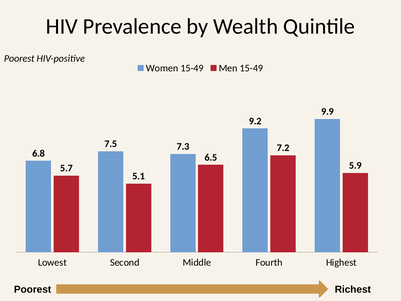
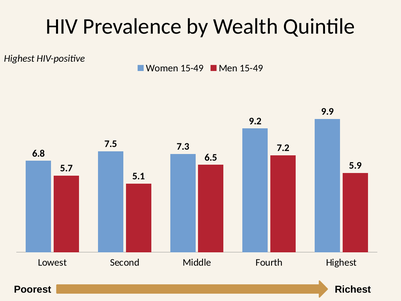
Poorest: Poorest -> Highest (19, 58)
